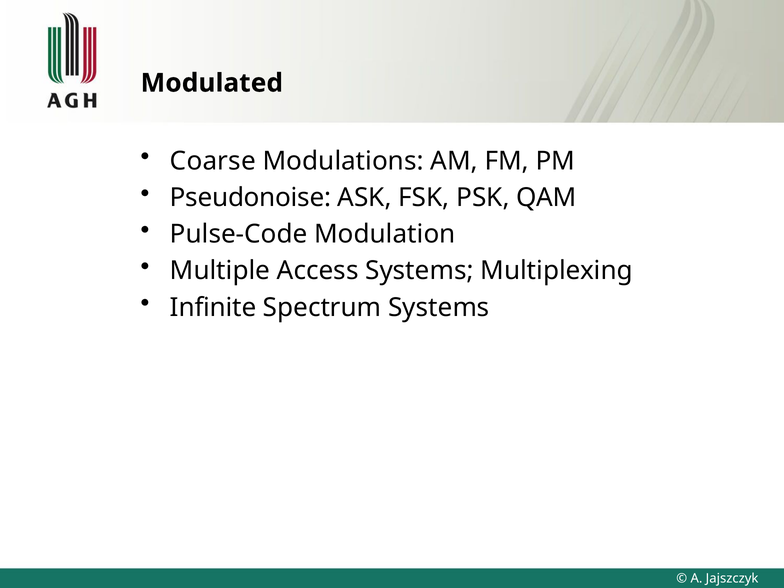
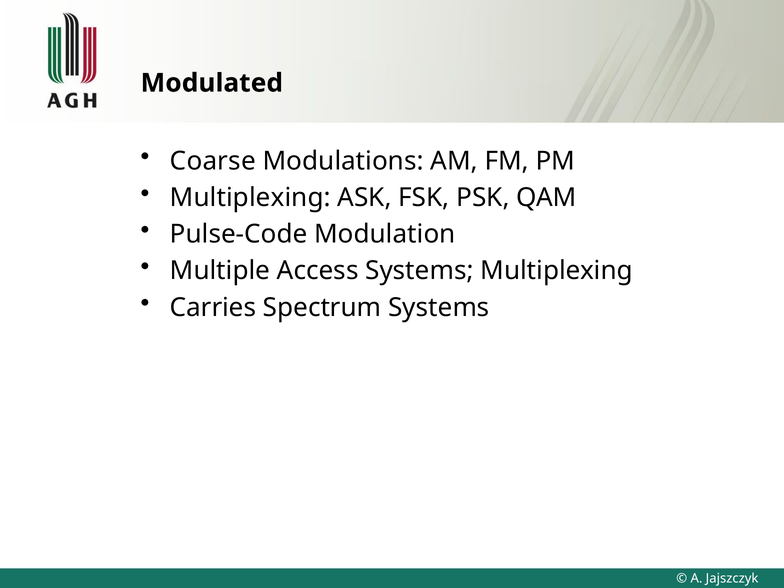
Pseudonoise: Pseudonoise -> Multiplexing (250, 198)
Infinite: Infinite -> Carries (213, 307)
